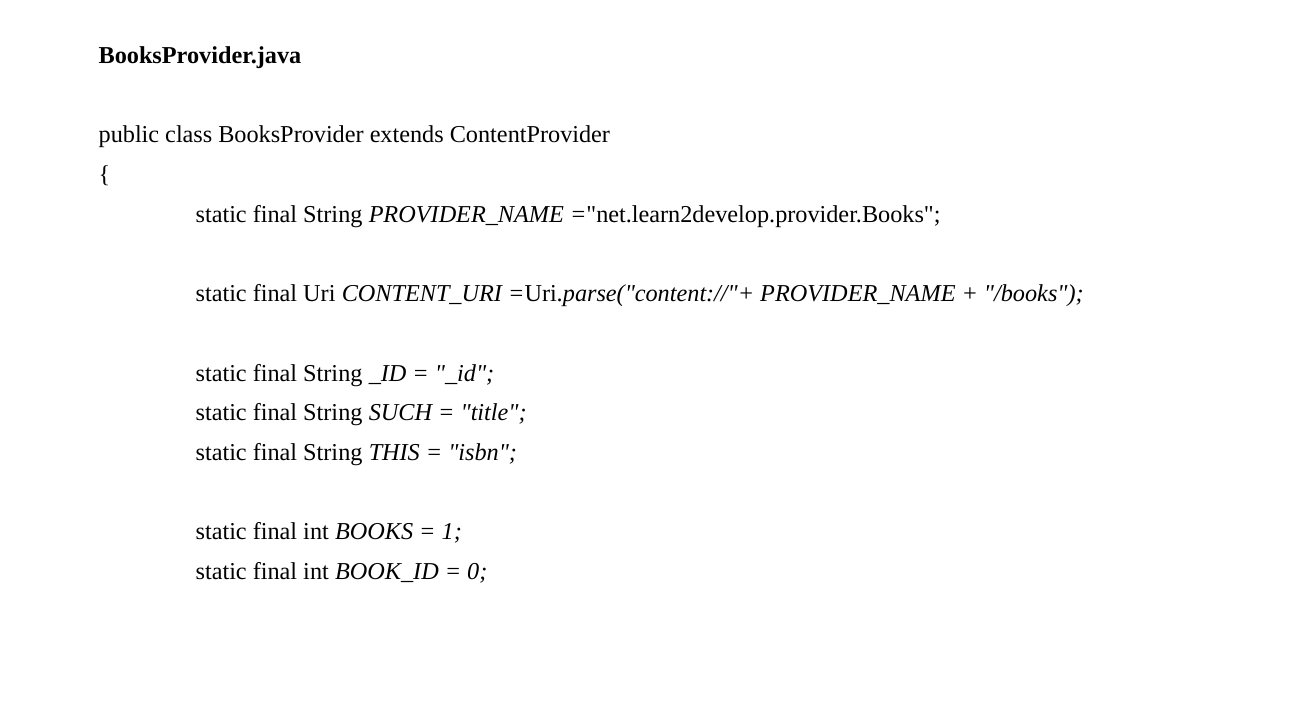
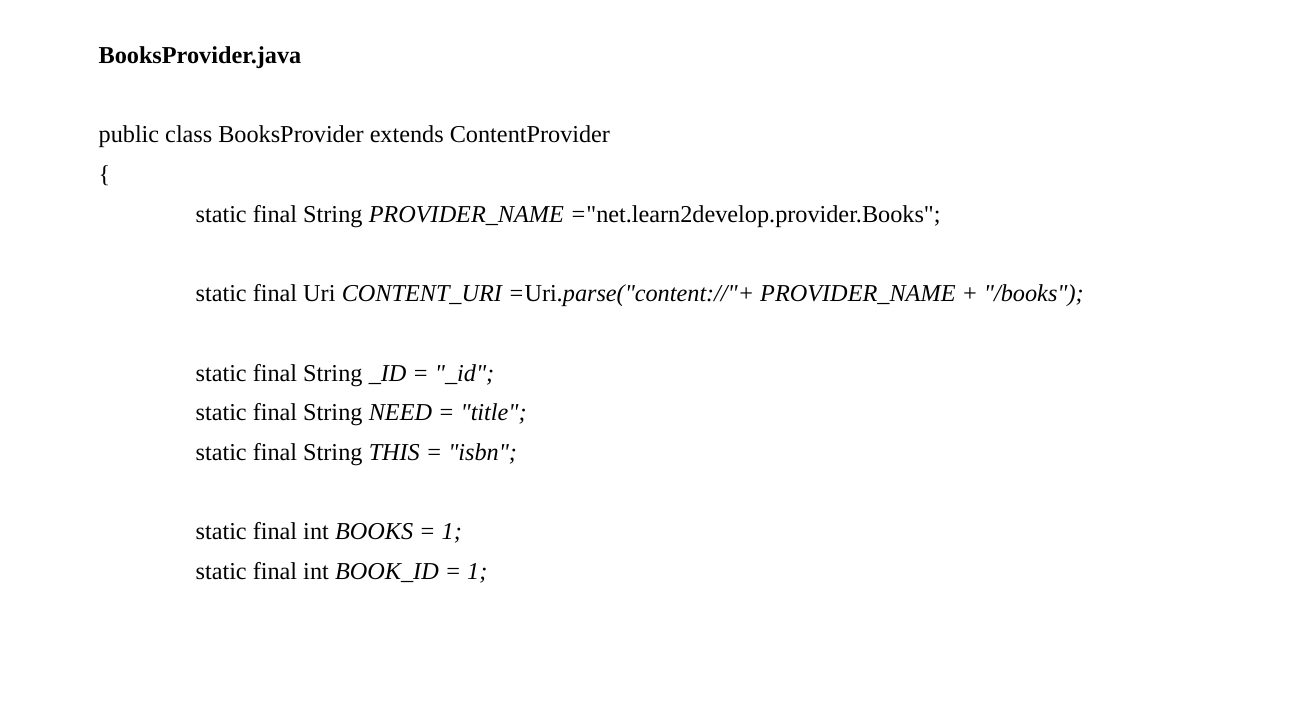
SUCH: SUCH -> NEED (400, 413)
0: 0 -> 1 (477, 571)
